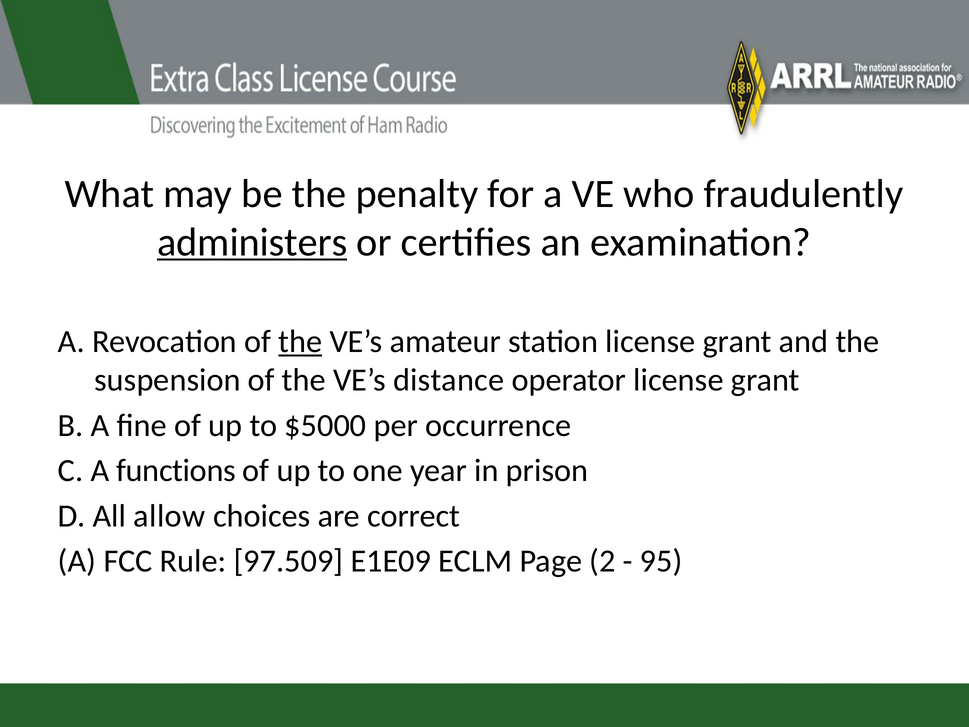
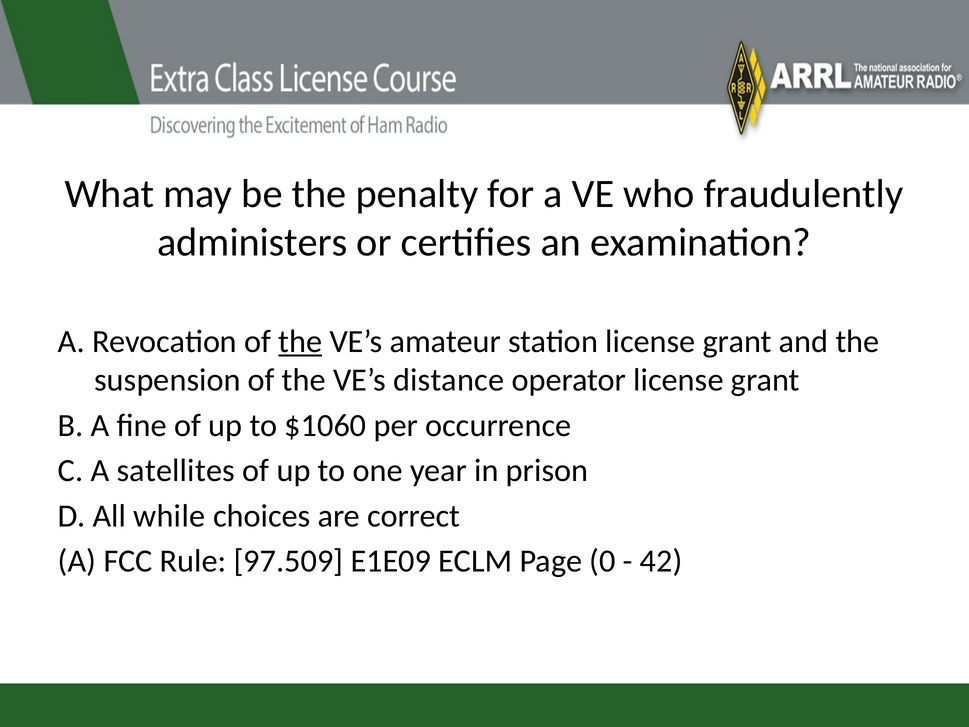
administers underline: present -> none (252, 242)
$5000: $5000 -> $1060 (325, 425)
functions: functions -> satellites (176, 471)
allow: allow -> while (169, 516)
2: 2 -> 0 (602, 561)
95: 95 -> 42 (661, 561)
